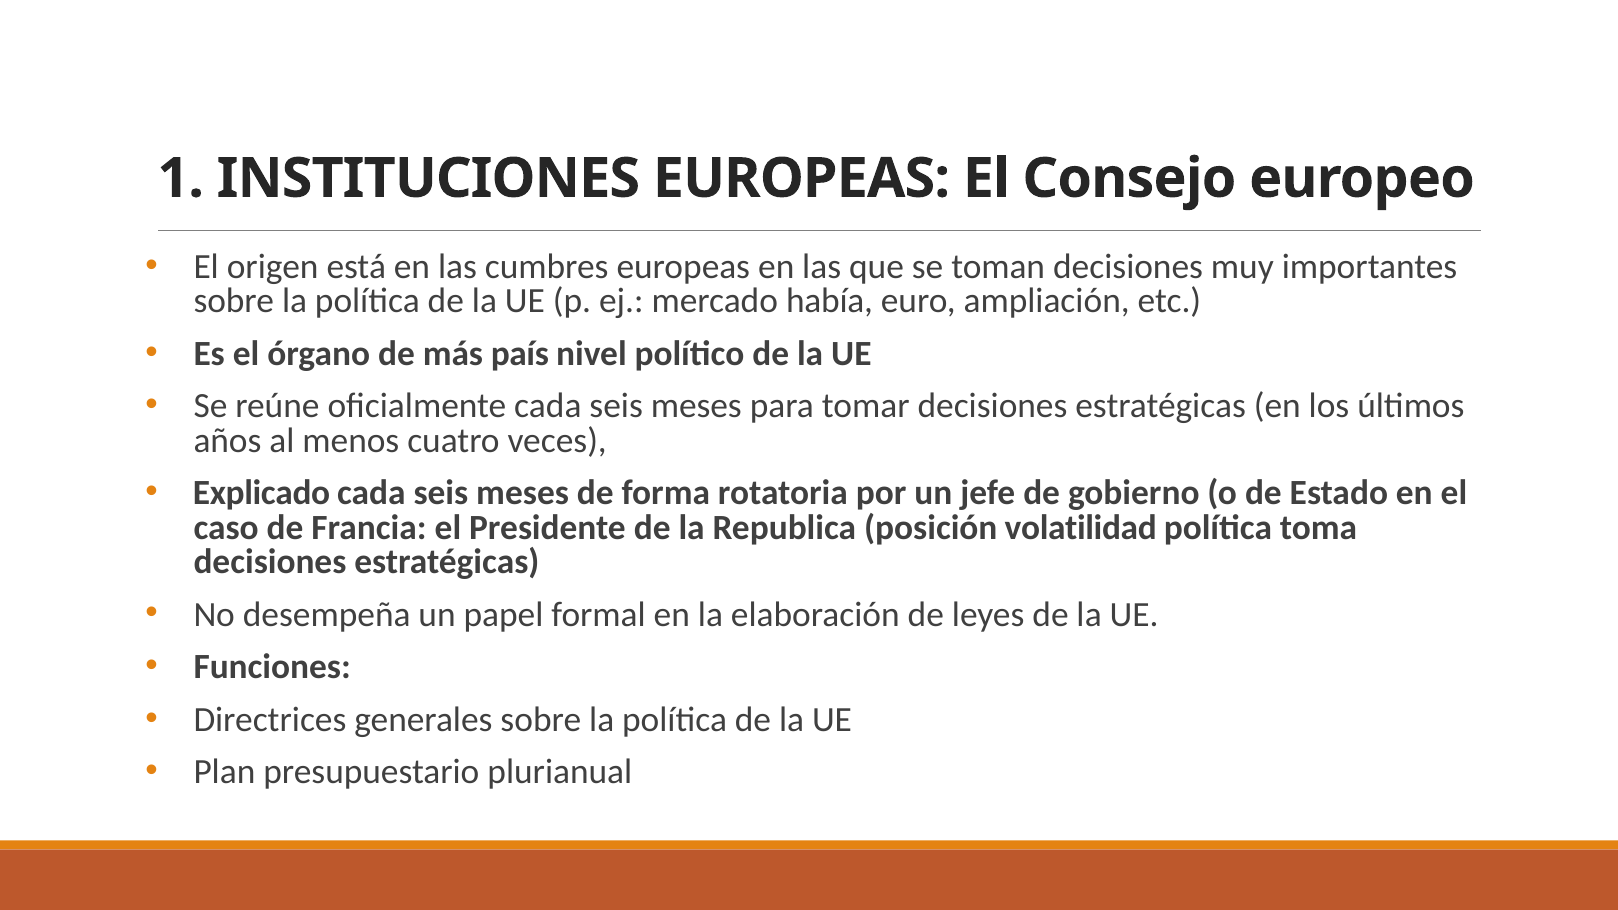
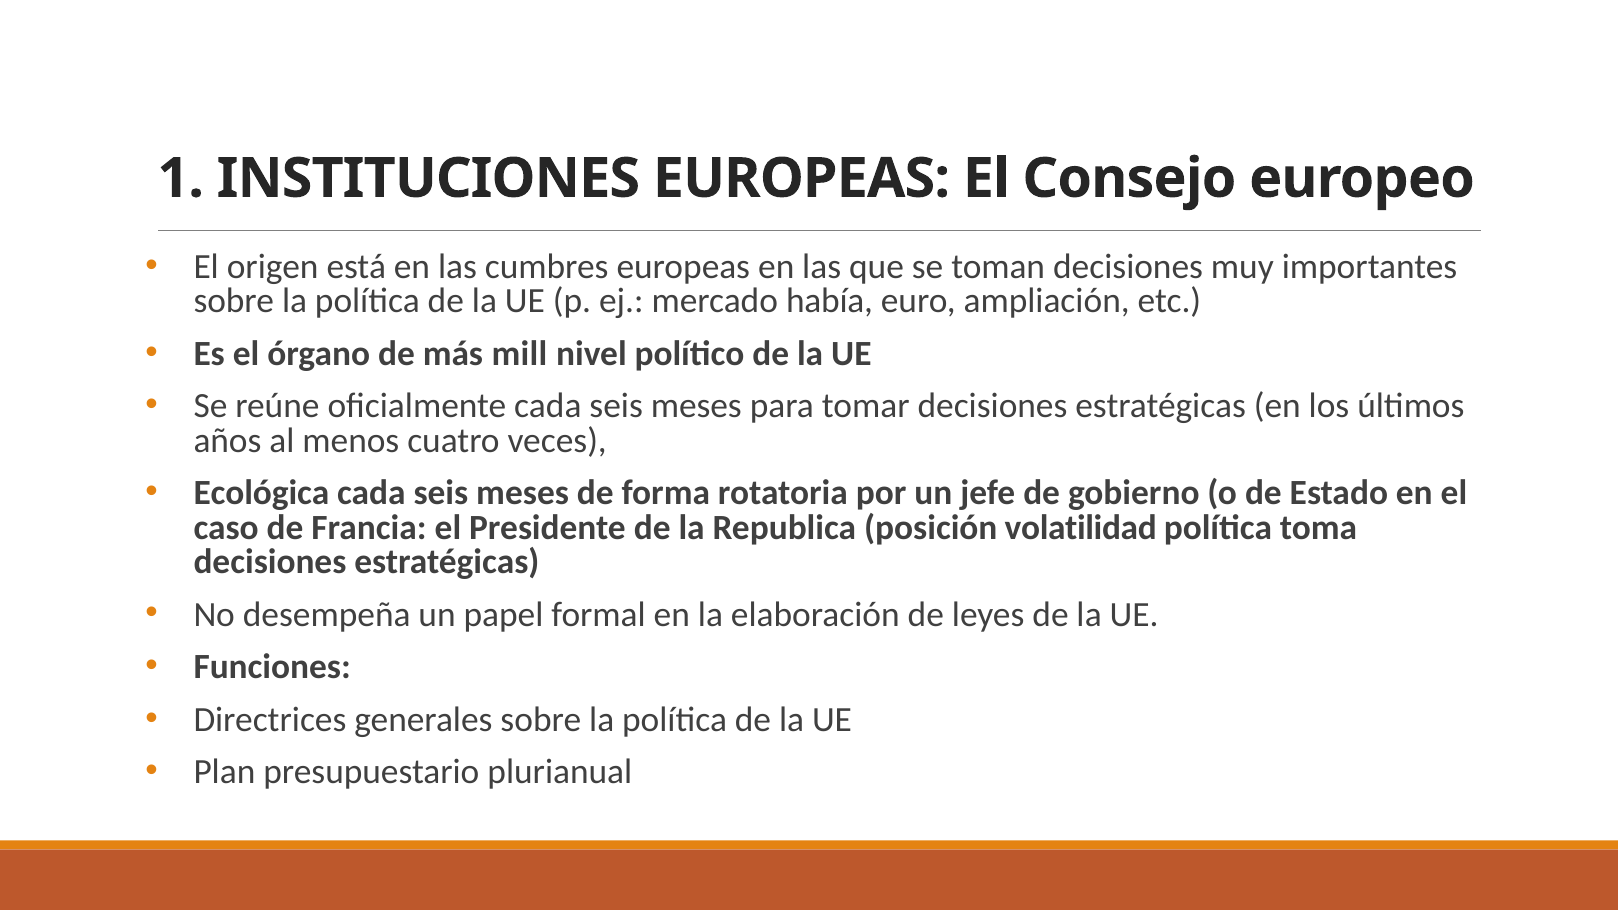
país: país -> mill (519, 354)
Explicado: Explicado -> Ecológica (261, 493)
